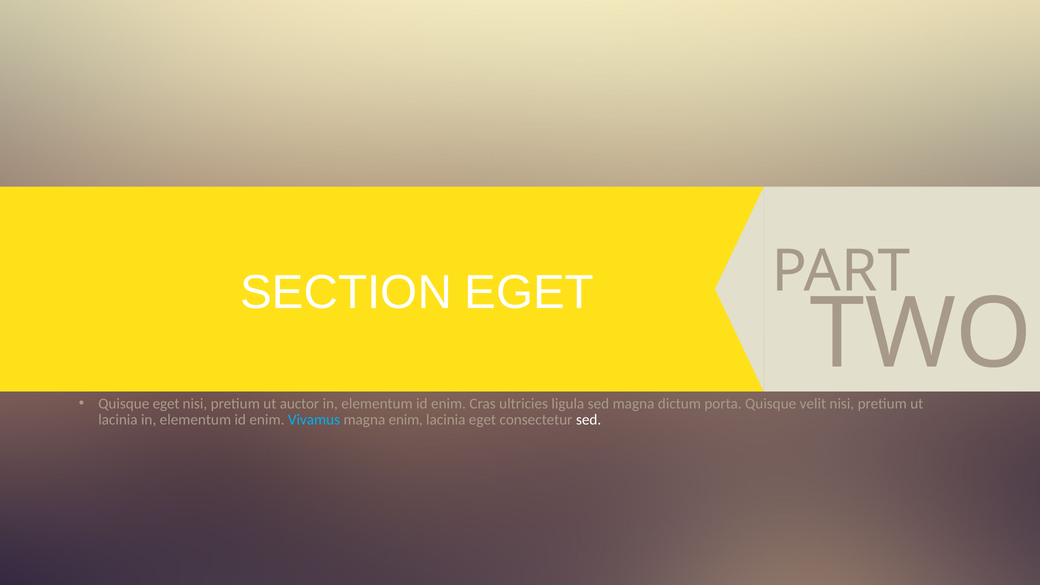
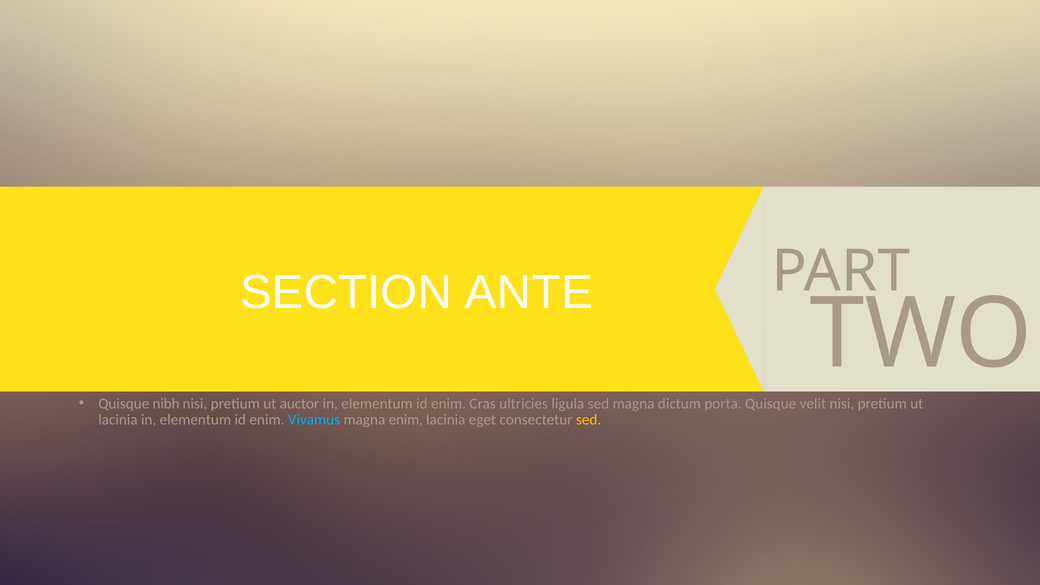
SECTION EGET: EGET -> ANTE (529, 292)
Quisque eget: eget -> nibh (166, 404)
sed colour: white -> yellow (589, 420)
